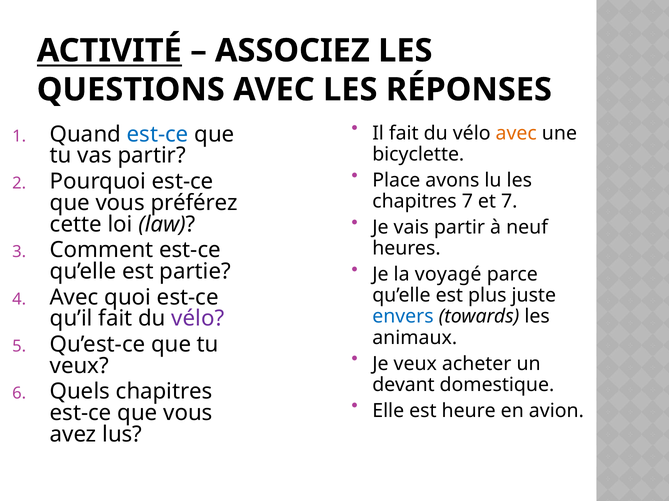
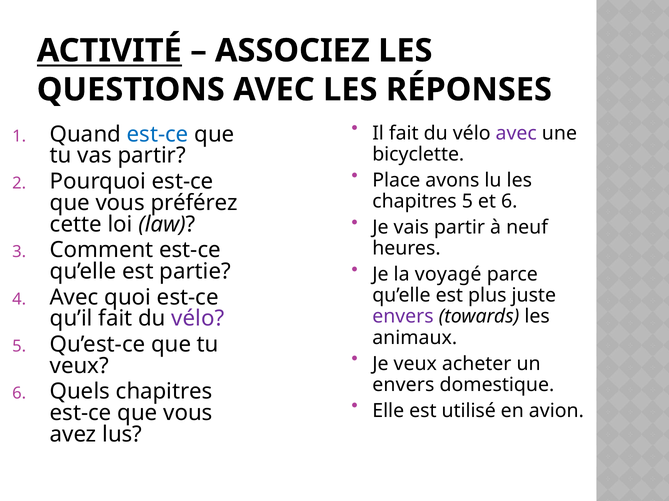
avec colour: orange -> purple (516, 133)
chapitres 7: 7 -> 5 (467, 202)
et 7: 7 -> 6 (509, 202)
envers colour: blue -> purple (403, 317)
devant: devant -> envers (403, 385)
heure: heure -> utilisé (469, 411)
